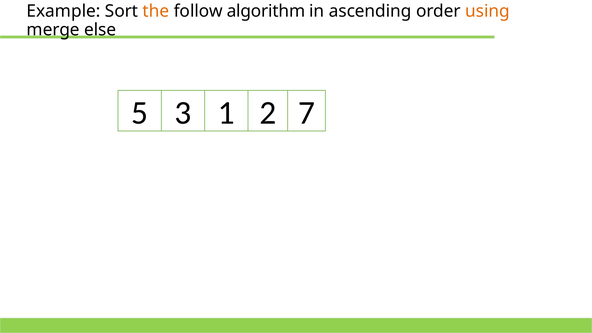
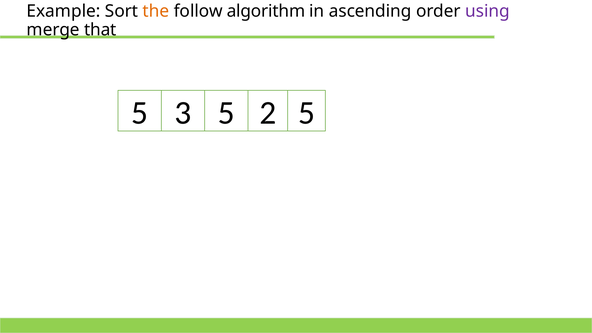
using colour: orange -> purple (488, 11)
else: else -> that (100, 30)
3 1: 1 -> 5 (226, 113)
2 7: 7 -> 5 (307, 113)
